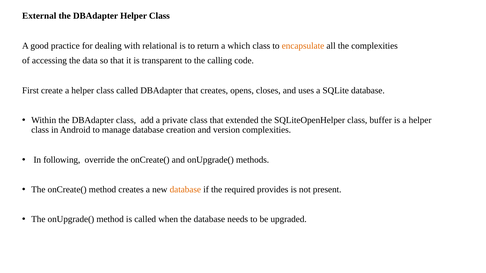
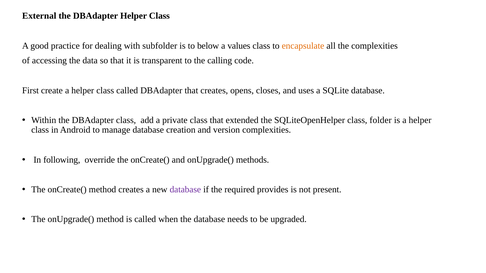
relational: relational -> subfolder (160, 46)
return: return -> below (208, 46)
which: which -> values (239, 46)
buffer: buffer -> folder (381, 120)
database colour: orange -> purple (185, 190)
